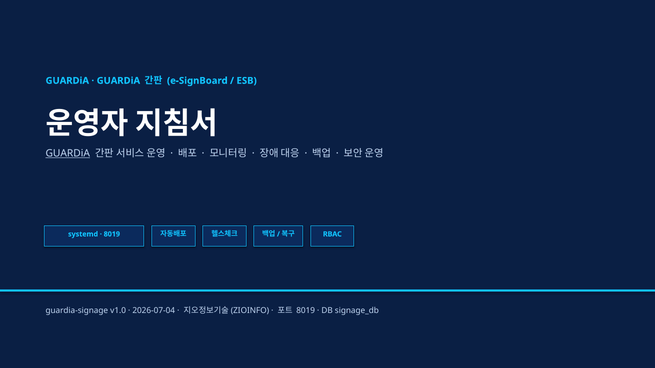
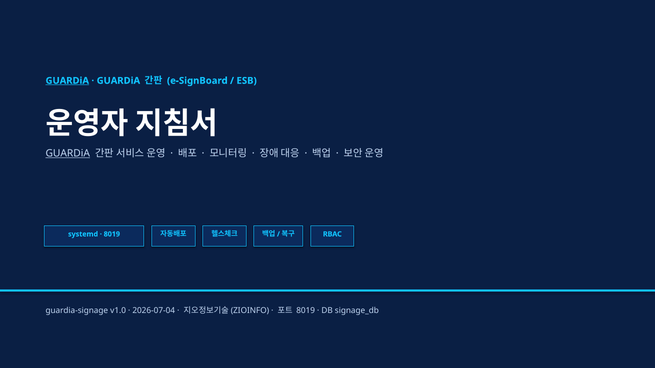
GUARDiA underline: none -> present (67, 81)
